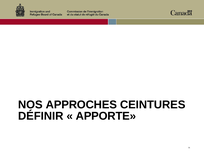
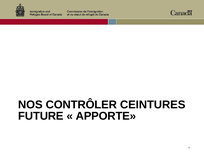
APPROCHES: APPROCHES -> CONTRÔLER (81, 105)
DÉFINIR: DÉFINIR -> FUTURE (41, 116)
